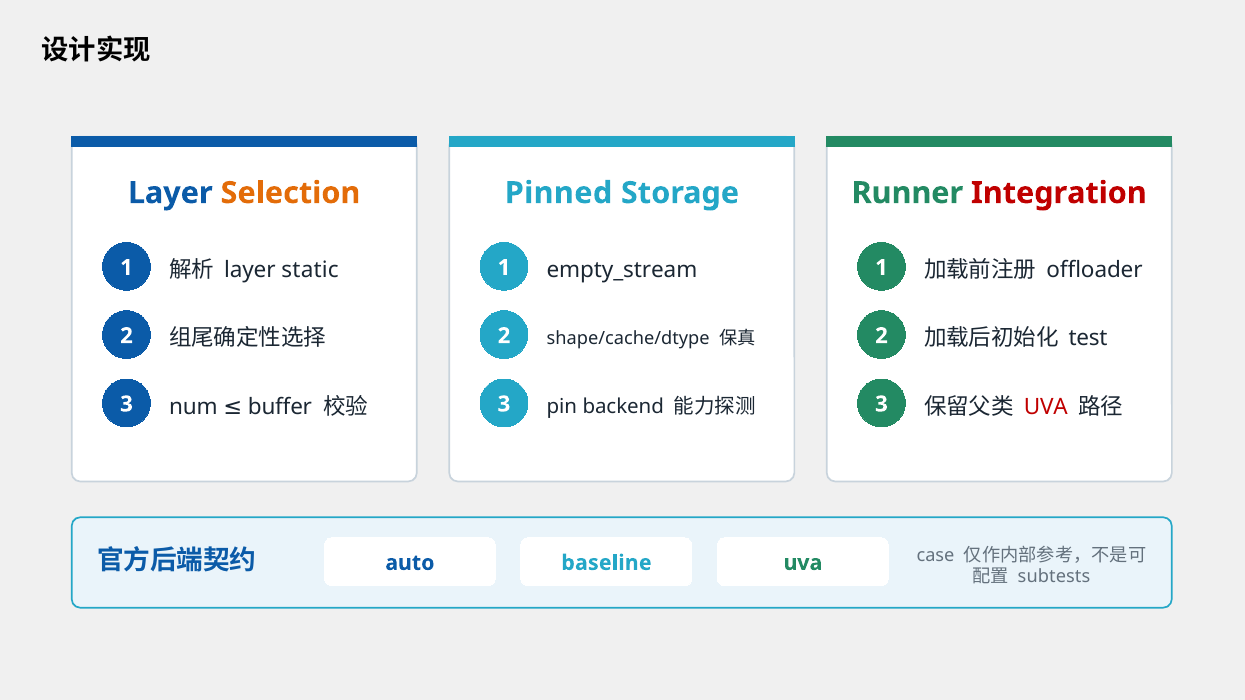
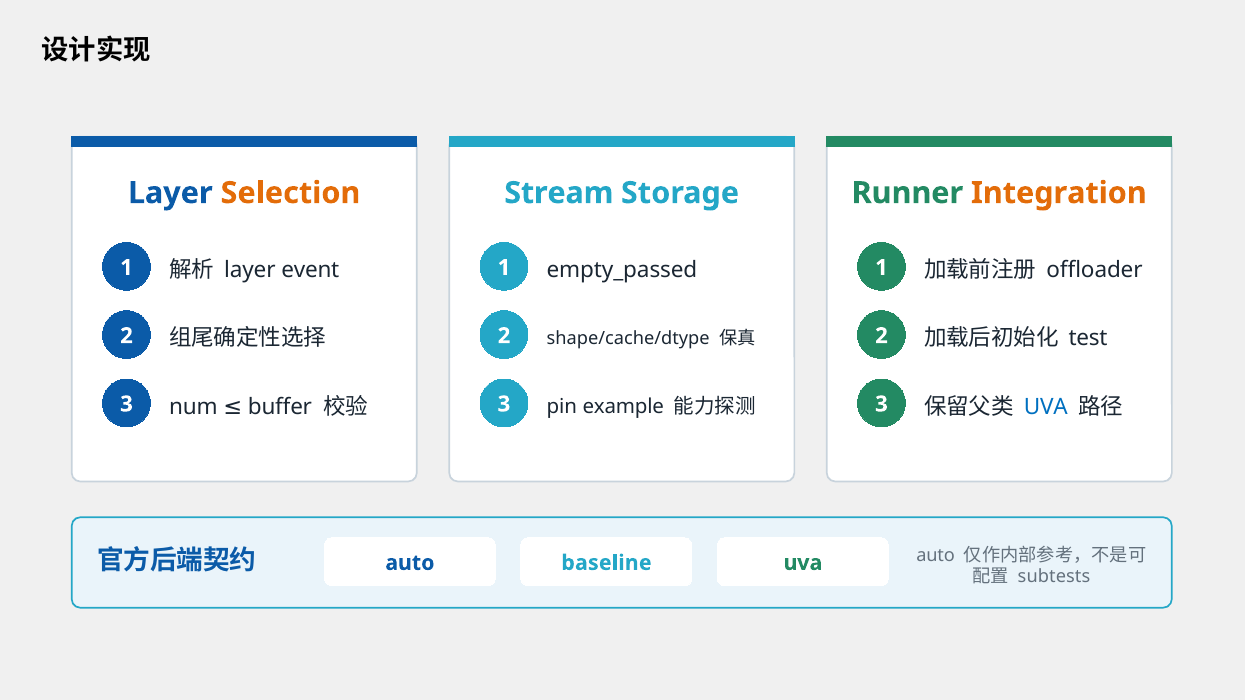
Pinned: Pinned -> Stream (559, 193)
Integration colour: red -> orange (1059, 193)
static: static -> event (310, 270)
empty_stream: empty_stream -> empty_passed (622, 270)
backend: backend -> example (623, 407)
UVA colour: red -> blue (1046, 407)
uva case: case -> auto (936, 556)
